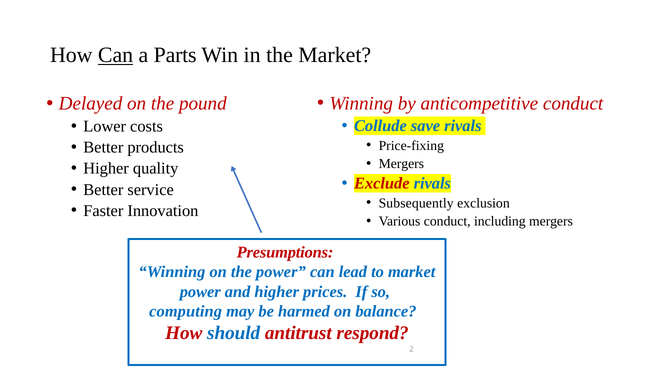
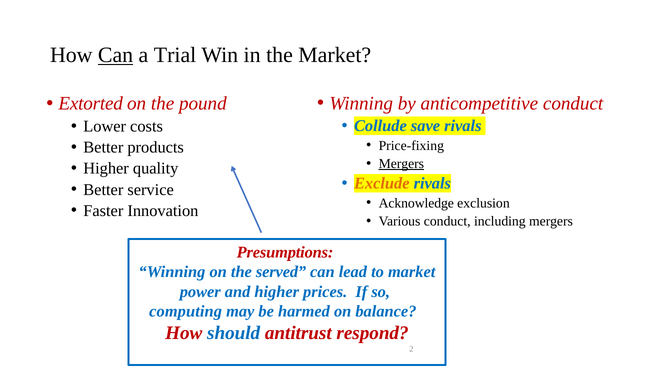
Parts: Parts -> Trial (175, 55)
Delayed: Delayed -> Extorted (91, 104)
Mergers underline: none -> present (401, 164)
Exclude colour: red -> orange (382, 183)
Subsequently: Subsequently -> Acknowledge (416, 203)
the power: power -> served (281, 272)
